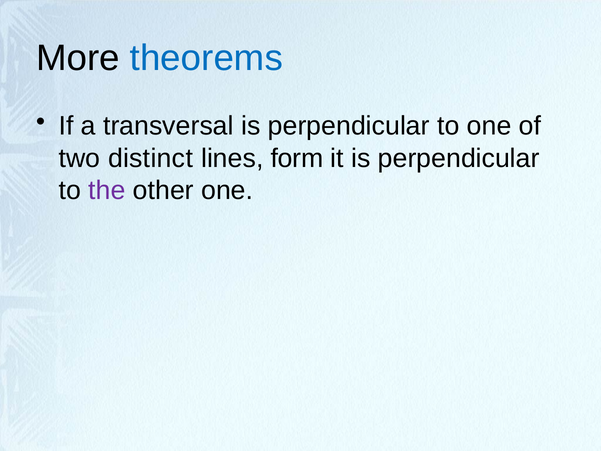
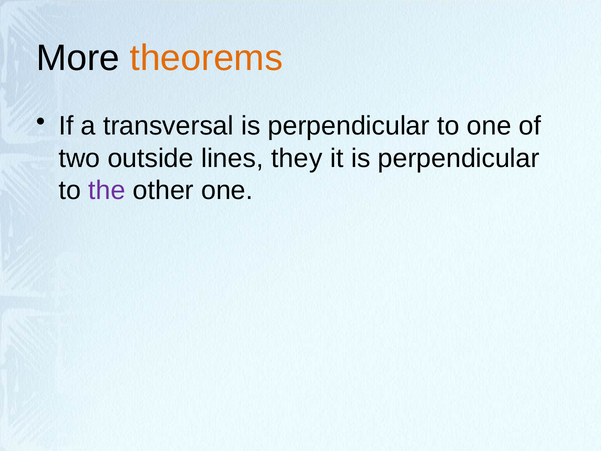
theorems colour: blue -> orange (206, 58)
distinct: distinct -> outside (151, 158)
form: form -> they (297, 158)
